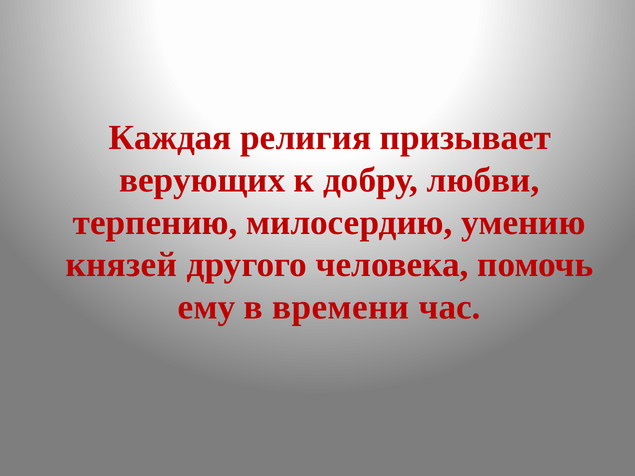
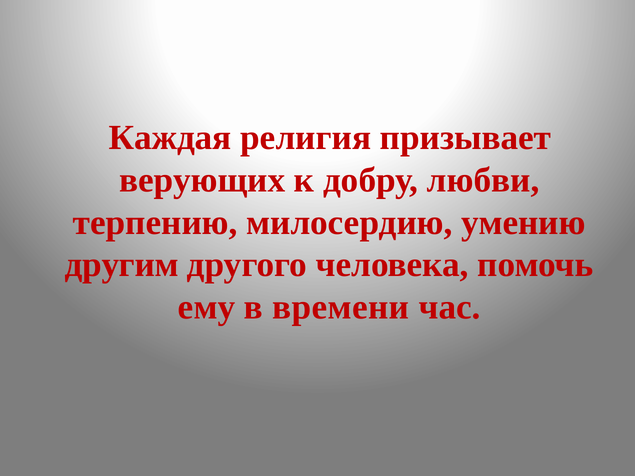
князей: князей -> другим (122, 265)
